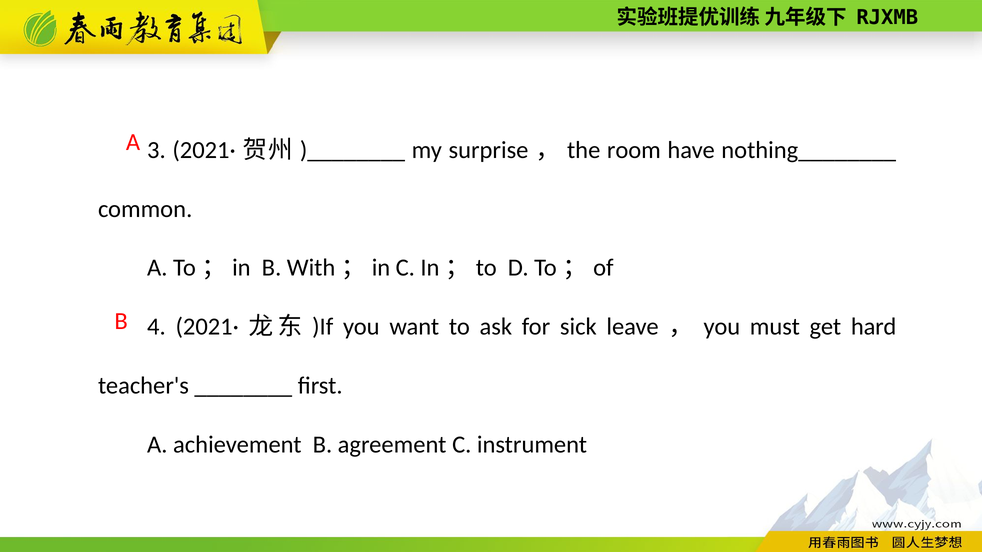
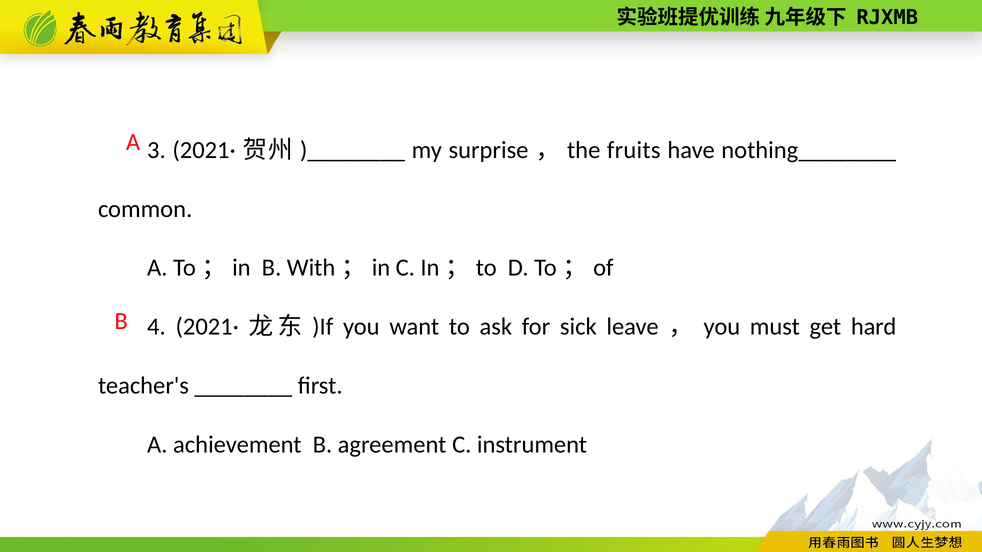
room: room -> fruits (634, 150)
